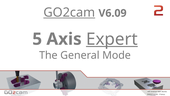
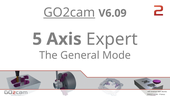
Expert underline: present -> none (112, 39)
